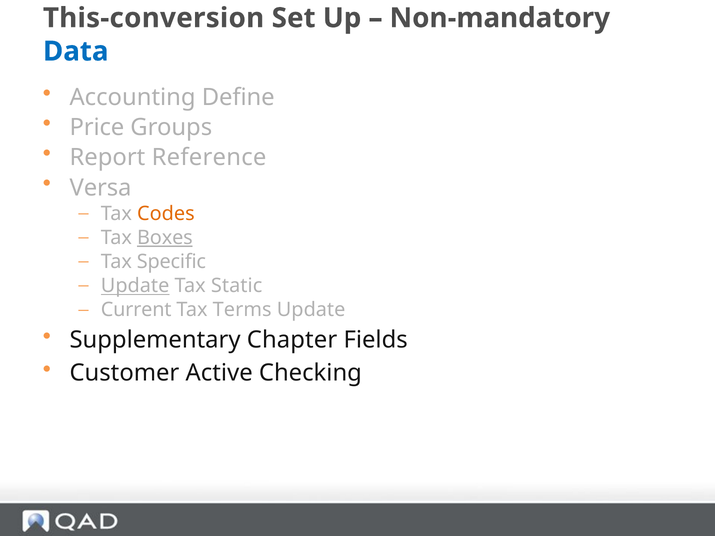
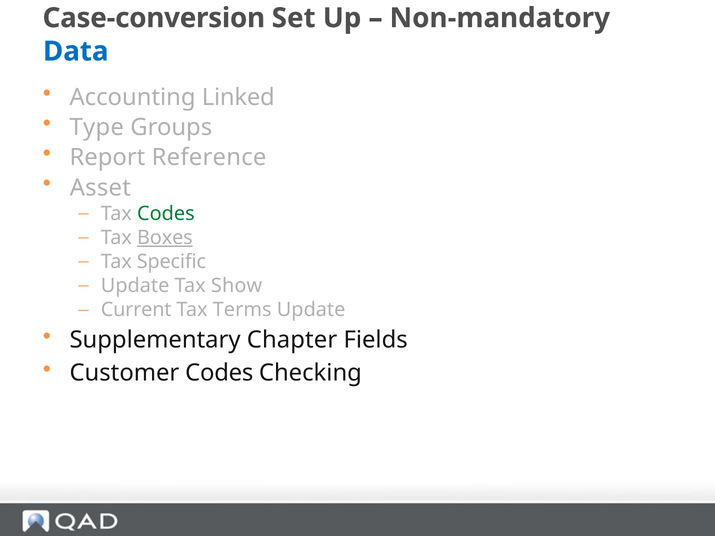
This-conversion: This-conversion -> Case-conversion (154, 18)
Define: Define -> Linked (238, 98)
Price: Price -> Type (97, 128)
Versa: Versa -> Asset (100, 188)
Codes colour: orange -> green (166, 214)
Update underline: present -> none (135, 286)
Static: Static -> Show (237, 286)
Customer Active: Active -> Codes (219, 373)
